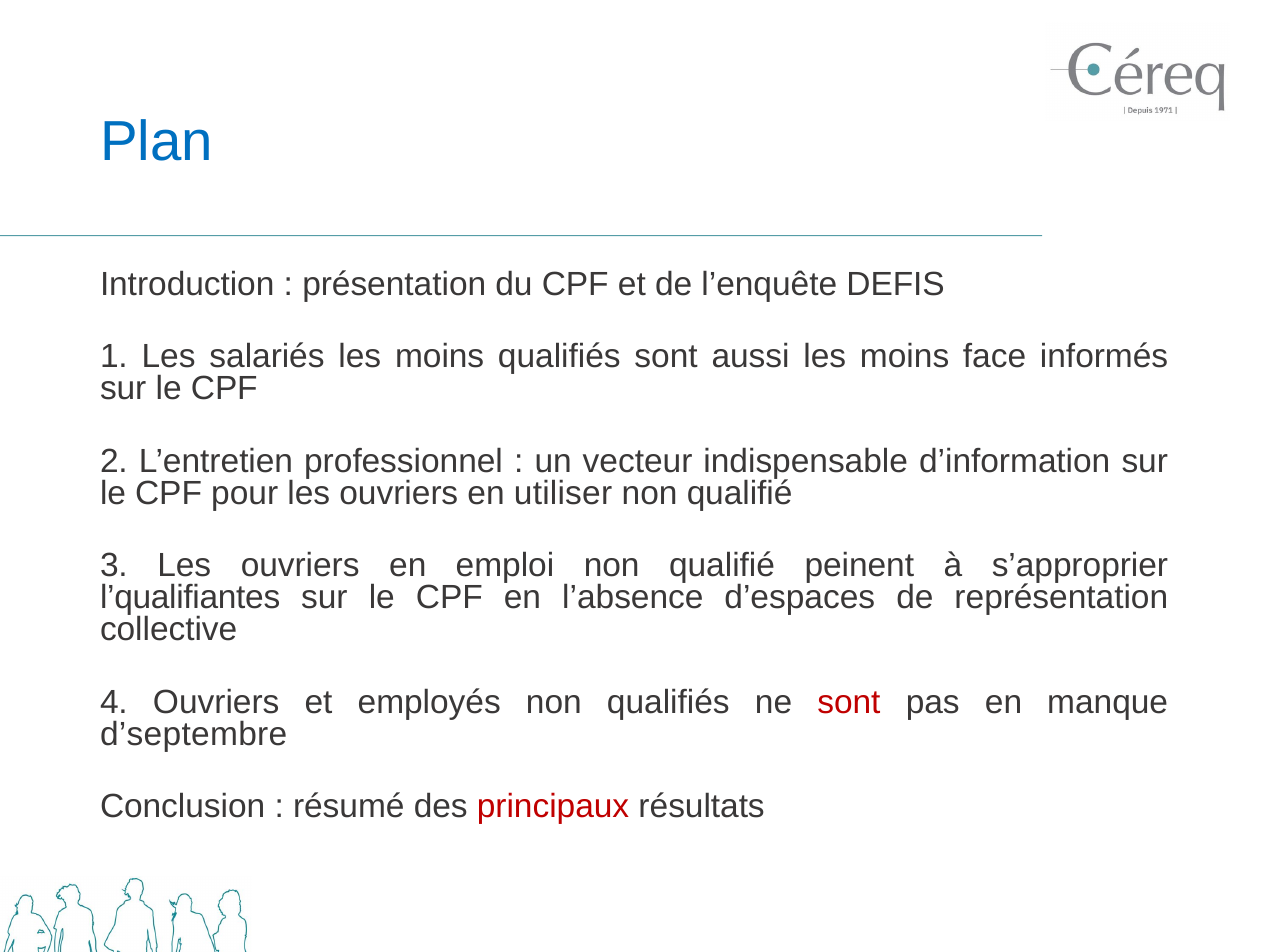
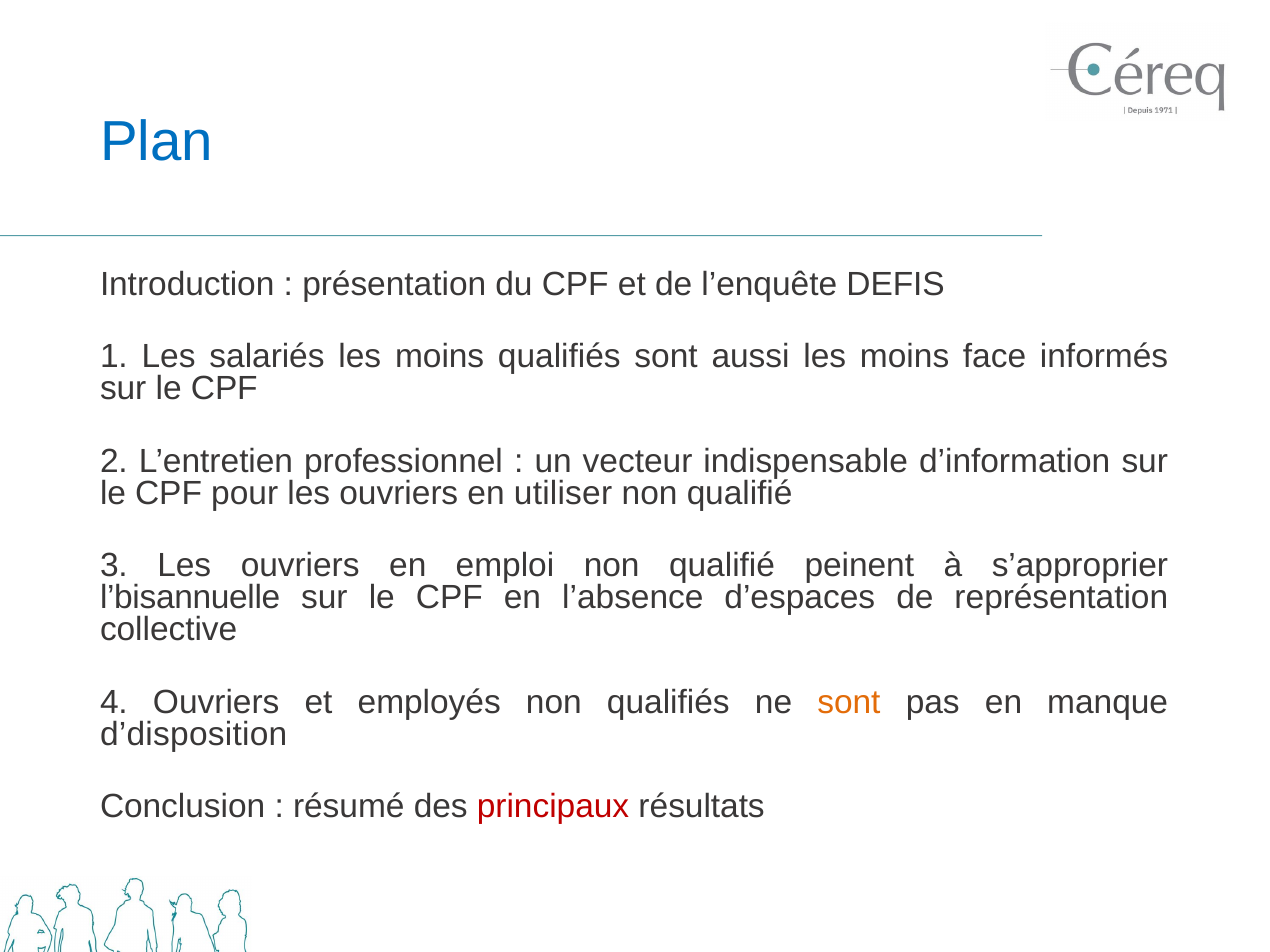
l’qualifiantes: l’qualifiantes -> l’bisannuelle (190, 598)
sont colour: red -> orange (849, 702)
d’septembre: d’septembre -> d’disposition (194, 735)
